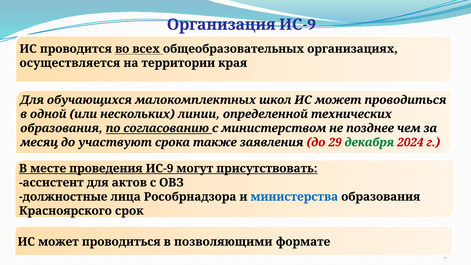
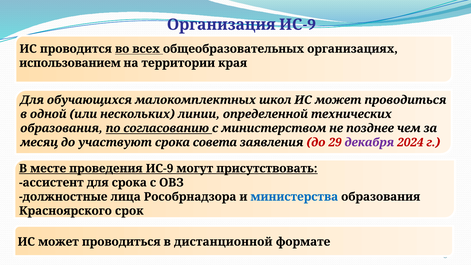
осуществляется: осуществляется -> использованием (70, 63)
также: также -> совета (215, 142)
декабря colour: green -> purple (369, 142)
для актов: актов -> срока (129, 183)
позволяющими: позволяющими -> дистанционной (223, 242)
